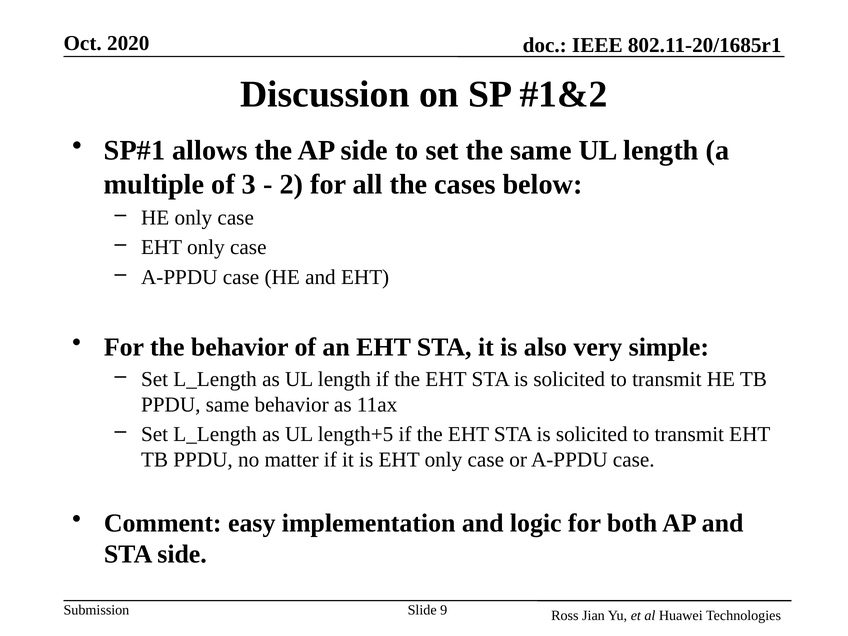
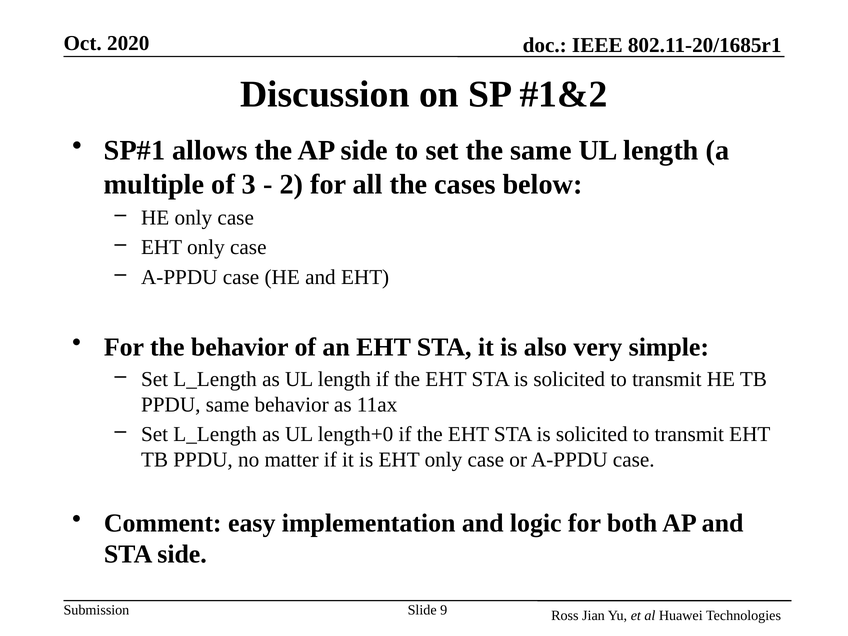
length+5: length+5 -> length+0 (356, 434)
